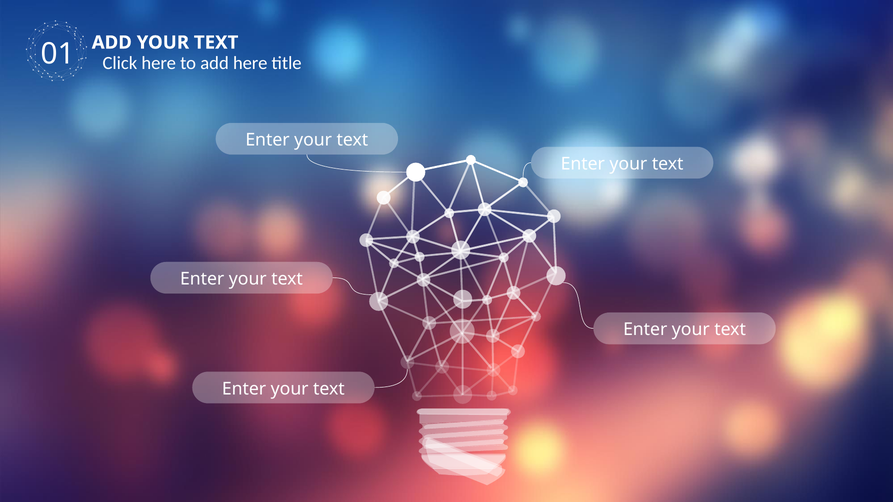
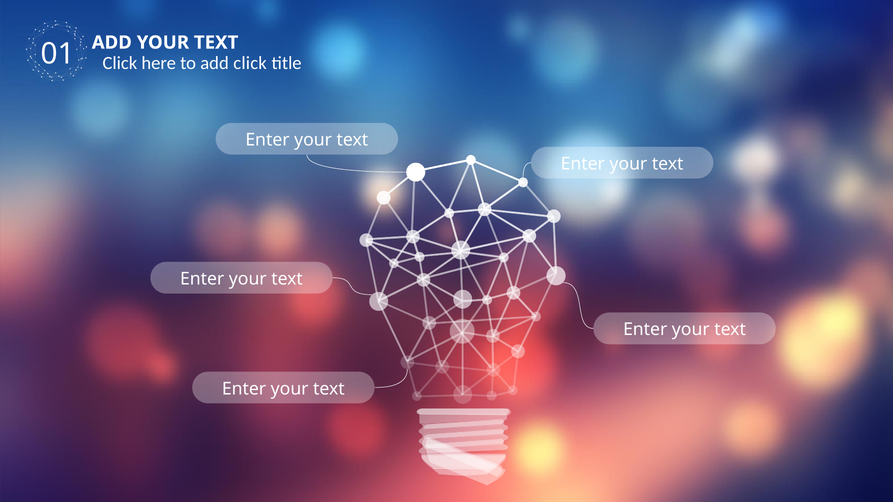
add here: here -> click (250, 63)
